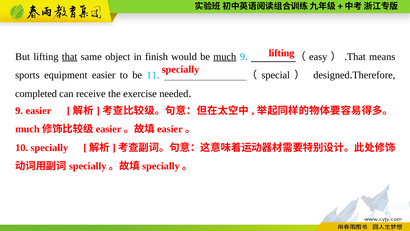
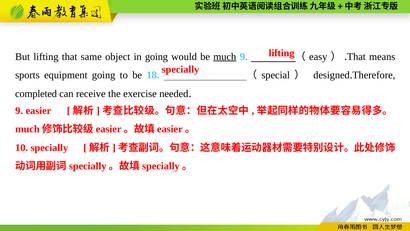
that underline: present -> none (70, 57)
in finish: finish -> going (156, 57)
equipment easier: easier -> going (104, 75)
11: 11 -> 18 (152, 75)
